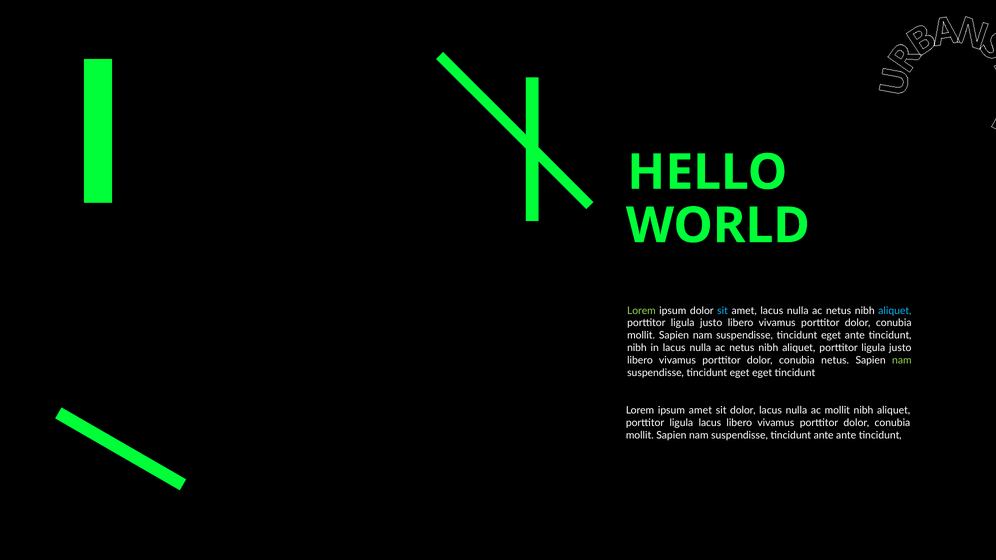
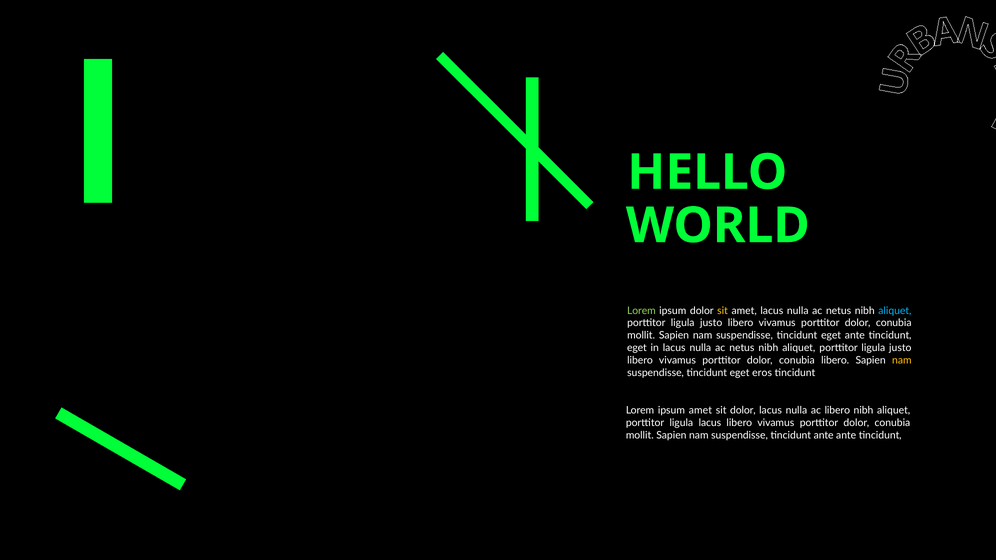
sit colour: light blue -> yellow (723, 311)
nibh: nibh -> eget (637, 348)
conubia netus: netus -> libero (835, 361)
nam colour: light green -> yellow (902, 361)
eget eget: eget -> eros (762, 373)
ac mollit: mollit -> libero (837, 411)
